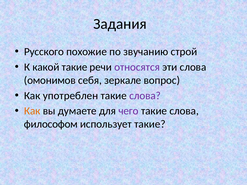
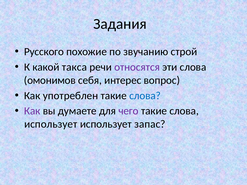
какой такие: такие -> такса (74, 67)
зеркале: зеркале -> интерес (123, 80)
слова colour: purple -> blue (145, 96)
Как colour: orange -> purple (32, 111)
философом: философом -> использует (51, 124)
использует такие: такие -> запас (150, 124)
